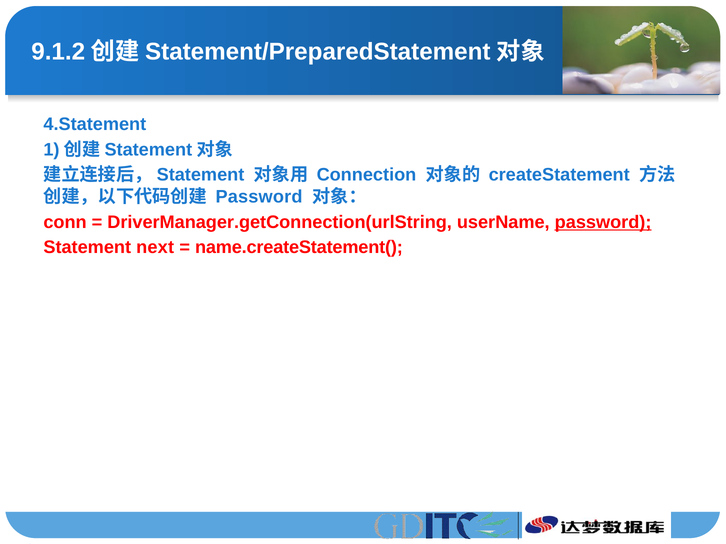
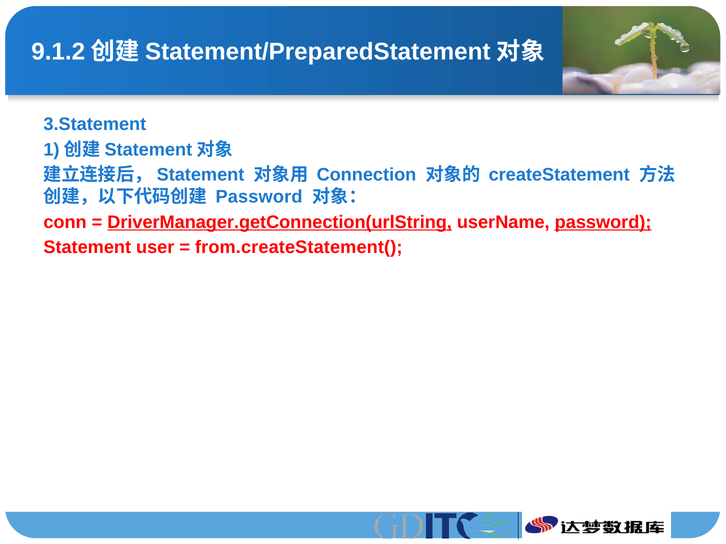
4.Statement: 4.Statement -> 3.Statement (95, 124)
DriverManager.getConnection(urlString underline: none -> present (280, 222)
next: next -> user (155, 248)
name.createStatement(: name.createStatement( -> from.createStatement( (299, 248)
